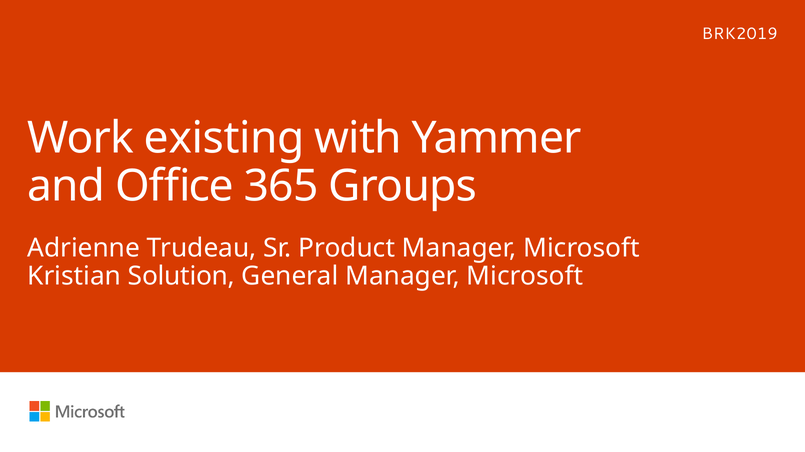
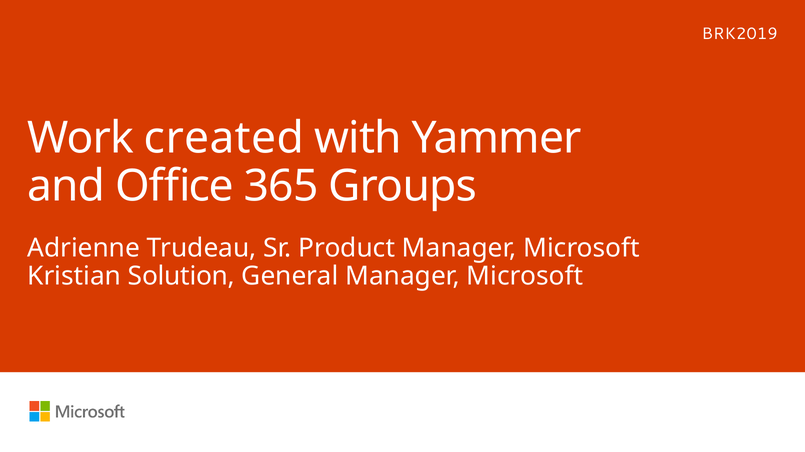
existing: existing -> created (224, 138)
